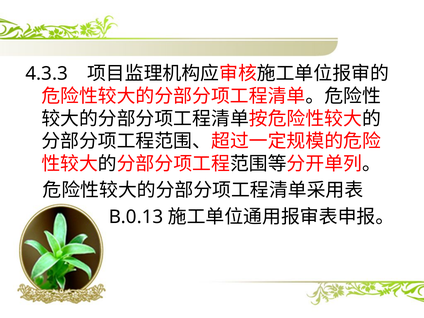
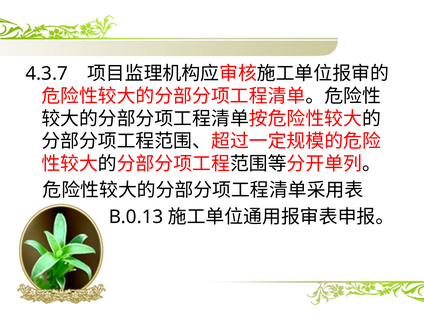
4.3.3: 4.3.3 -> 4.3.7 (47, 74)
